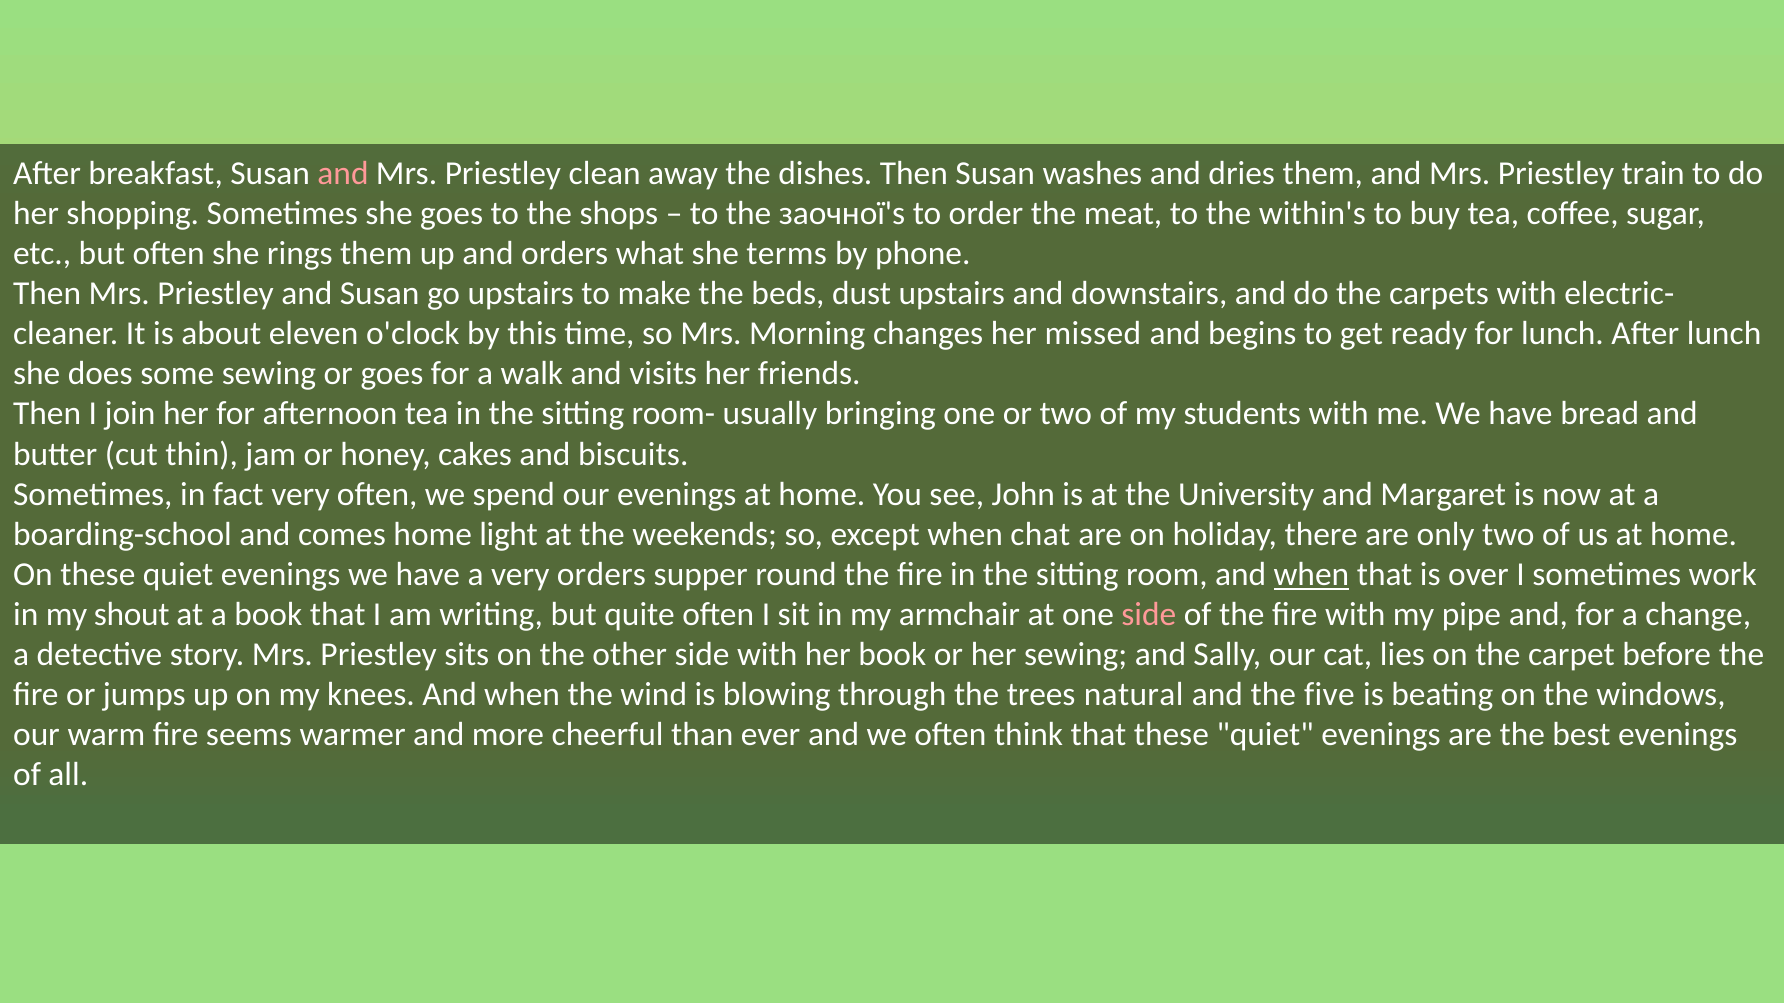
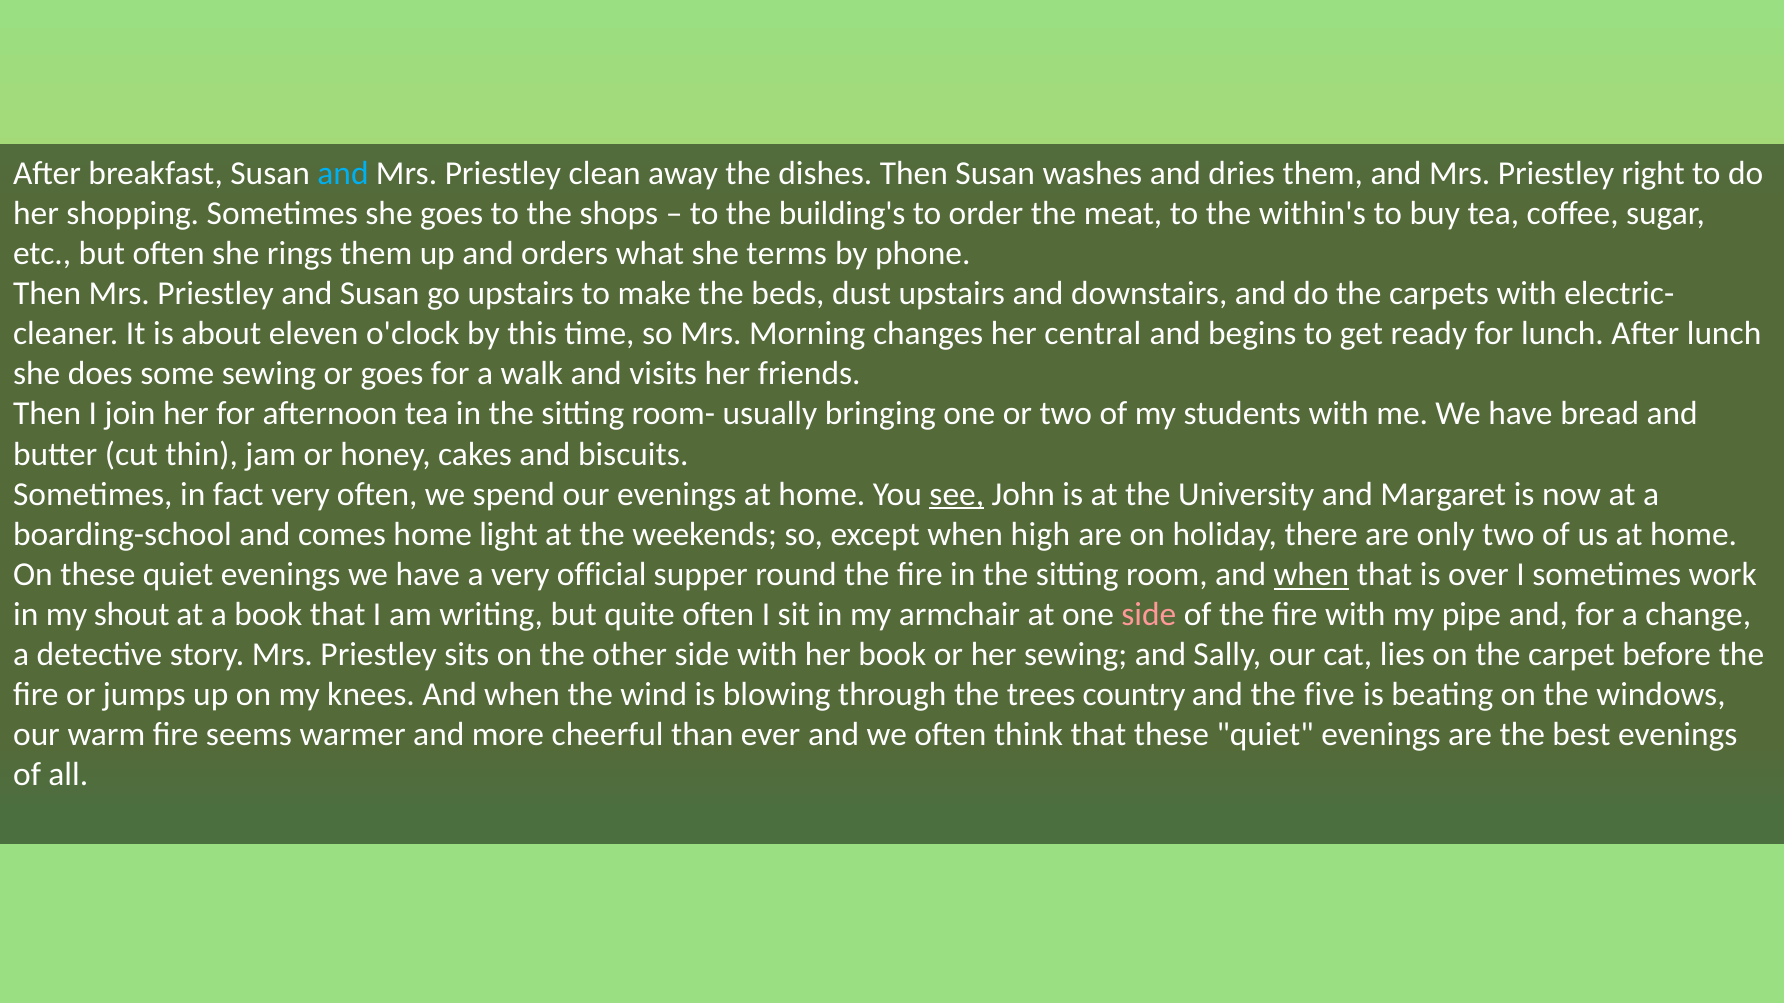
and colour: pink -> light blue (343, 173)
train: train -> right (1653, 173)
заочної's: заочної's -> building's (842, 213)
missed: missed -> central (1093, 334)
see underline: none -> present (957, 494)
chat: chat -> high (1040, 534)
very orders: orders -> official (602, 575)
natural: natural -> country (1134, 695)
